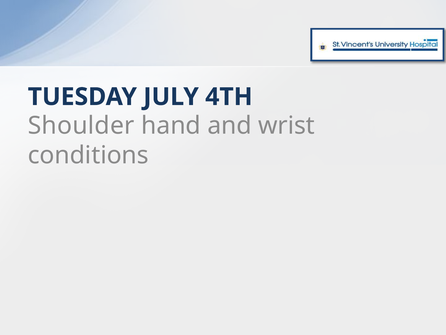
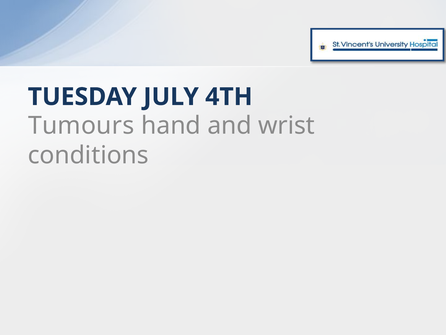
Shoulder: Shoulder -> Tumours (81, 125)
